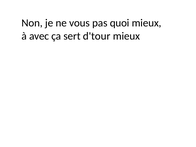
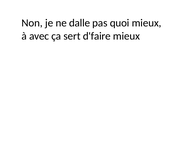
vous: vous -> dalle (80, 23)
d'tour: d'tour -> d'faire (97, 36)
